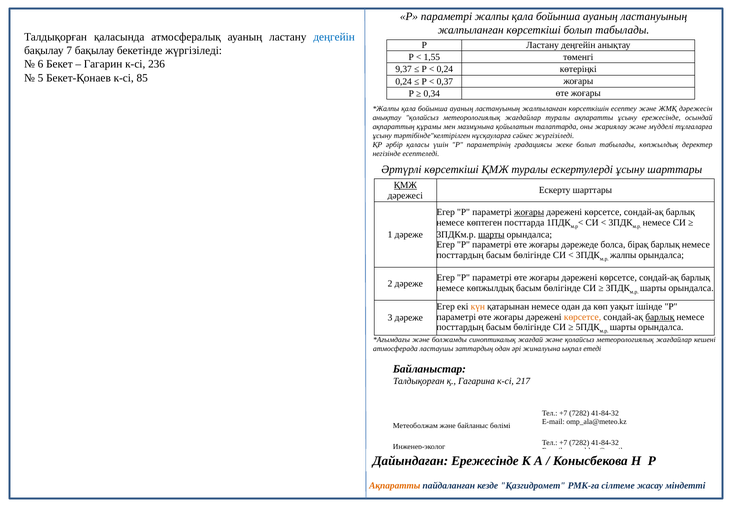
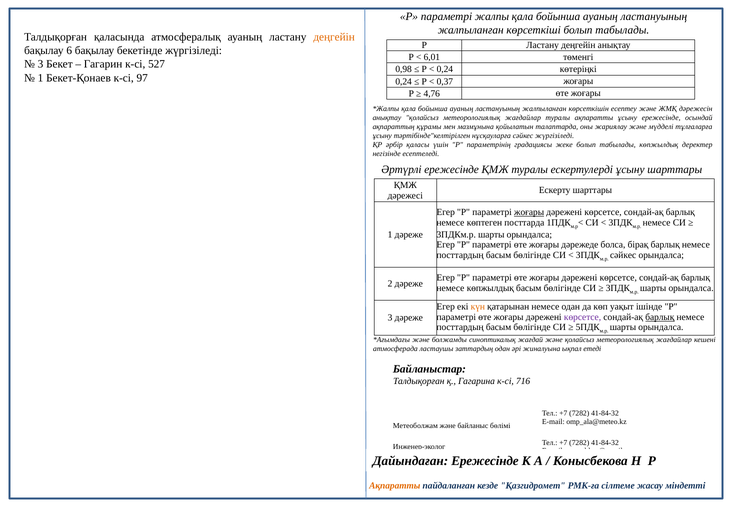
деңгейін colour: blue -> orange (334, 37)
7: 7 -> 6 (69, 51)
1,55: 1,55 -> 6,01 (432, 57)
6: 6 -> 3 (41, 64)
236: 236 -> 527 (157, 64)
9,37: 9,37 -> 0,98 (404, 69)
5: 5 -> 1 (41, 78)
85: 85 -> 97 (142, 78)
0,34: 0,34 -> 4,76 (432, 94)
Әртүрлі көрсеткіші: көрсеткіші -> ережесінде (452, 169)
ҚМЖ underline: present -> none (405, 185)
шарты underline: present -> none (491, 234)
жалпы: жалпы -> сәйкес (623, 255)
көрсетсе colour: orange -> purple (583, 317)
217: 217 -> 716 (523, 381)
